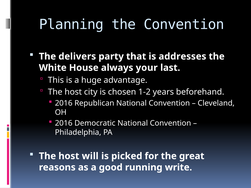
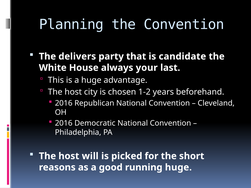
addresses: addresses -> candidate (182, 56)
great: great -> short (192, 156)
running write: write -> huge (178, 168)
